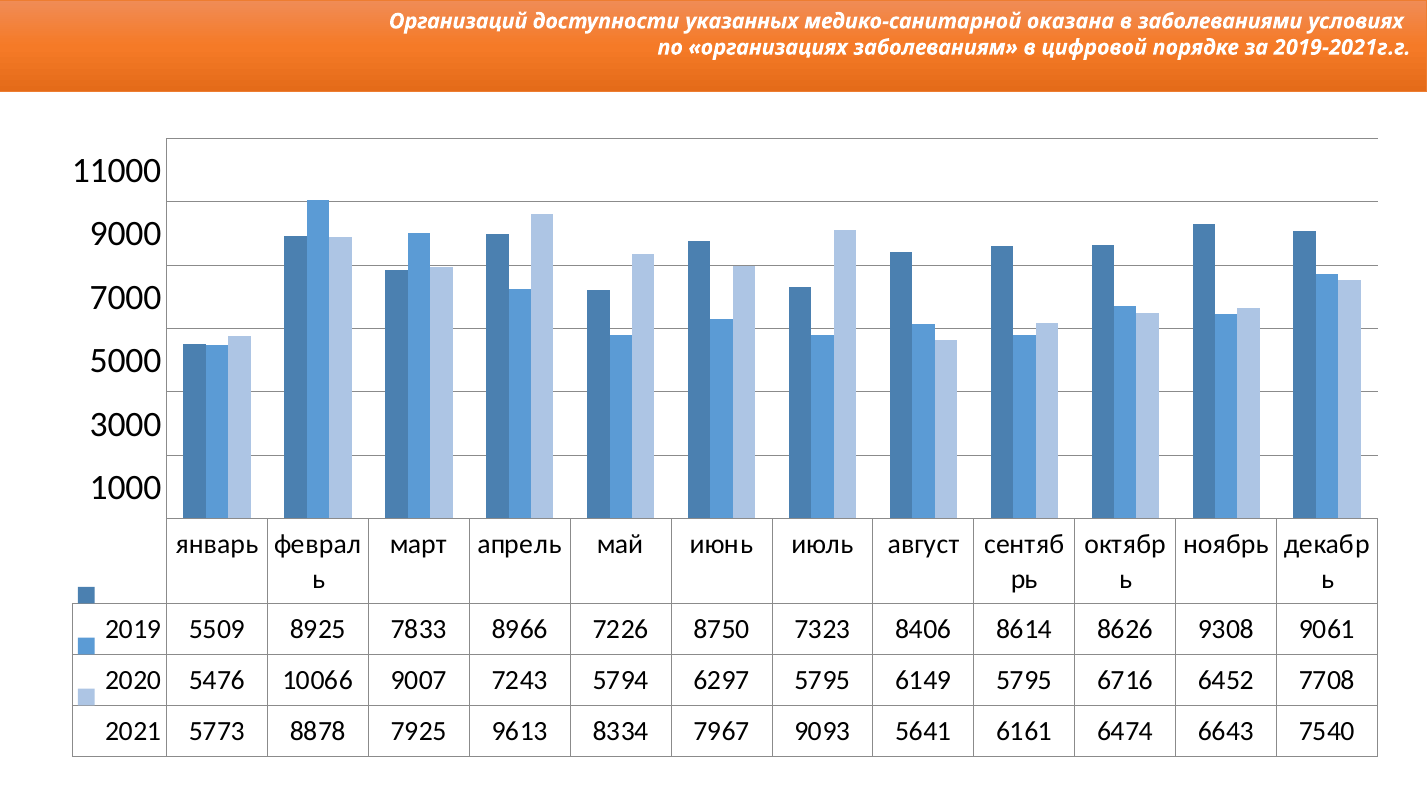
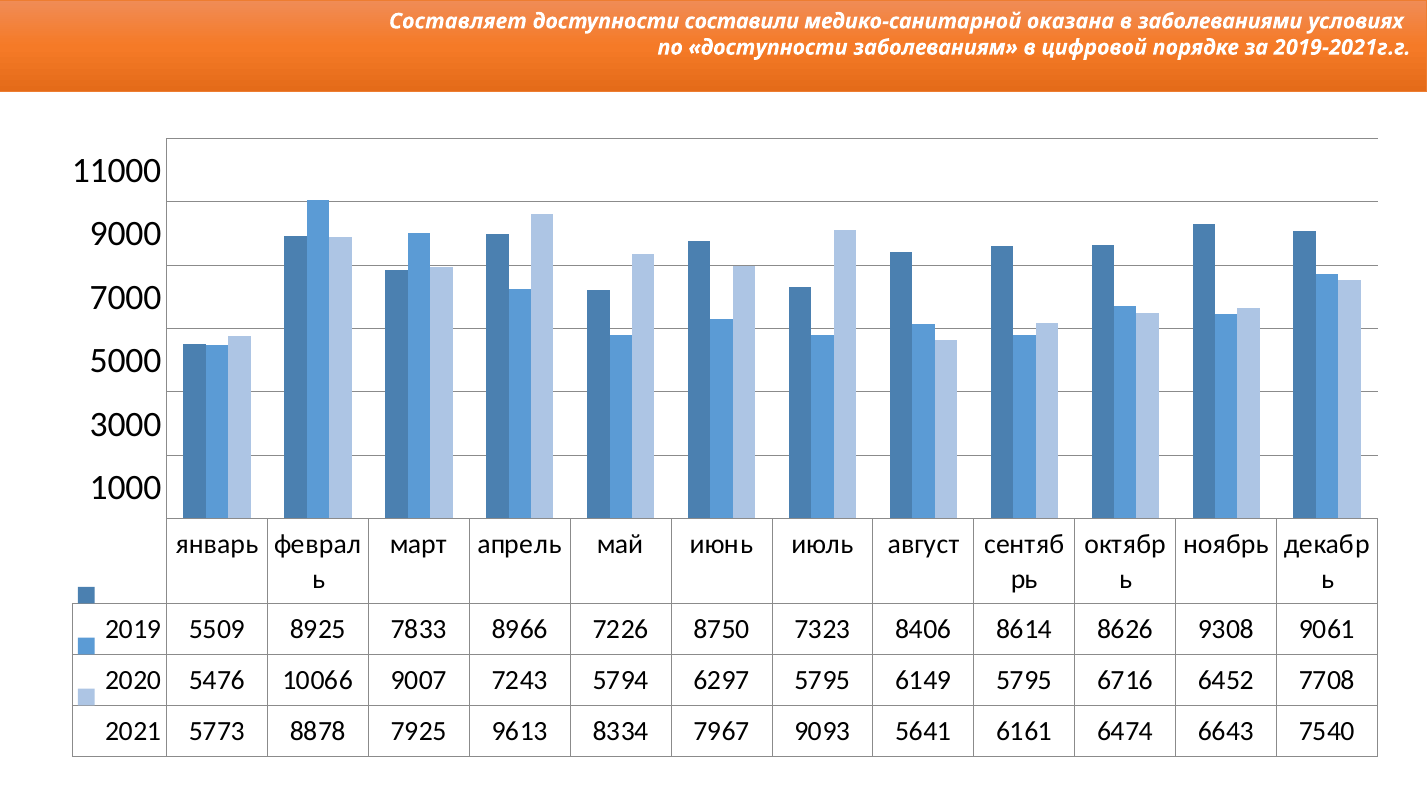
Организаций: Организаций -> Составляет (458, 21)
указанных: указанных -> составили (742, 21)
по организациях: организациях -> доступности (768, 47)
